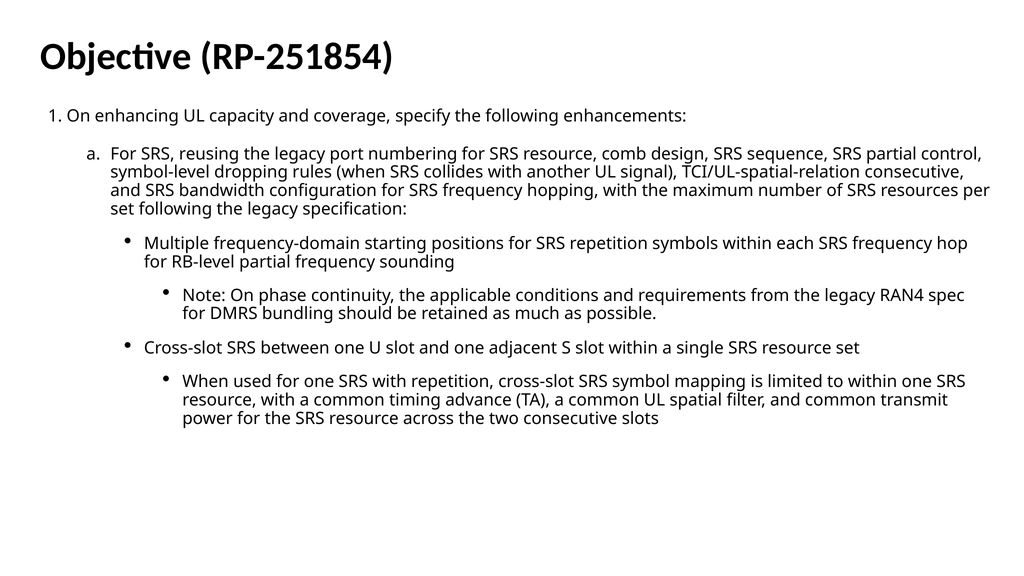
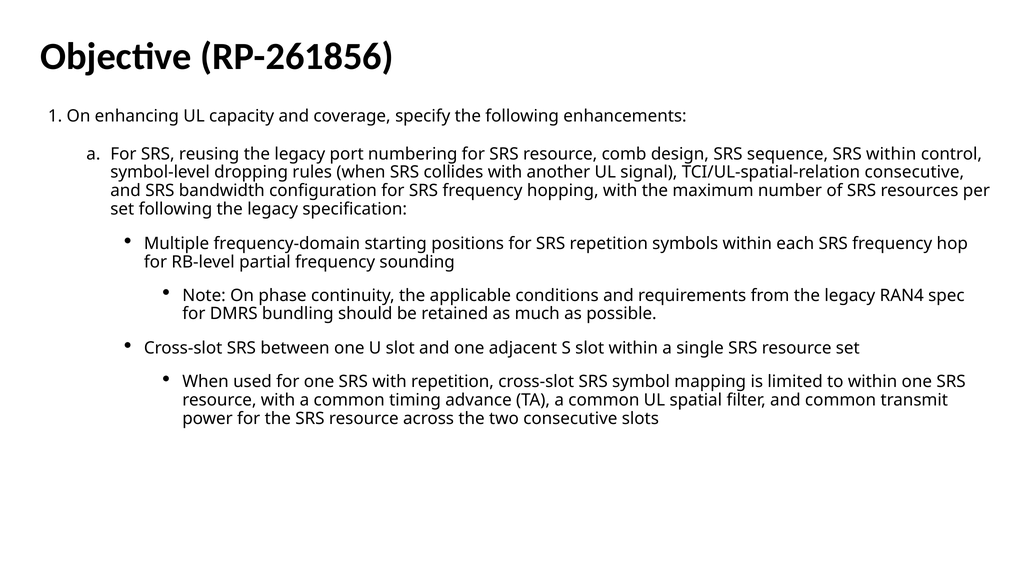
RP-251854: RP-251854 -> RP-261856 (297, 57)
SRS partial: partial -> within (891, 154)
